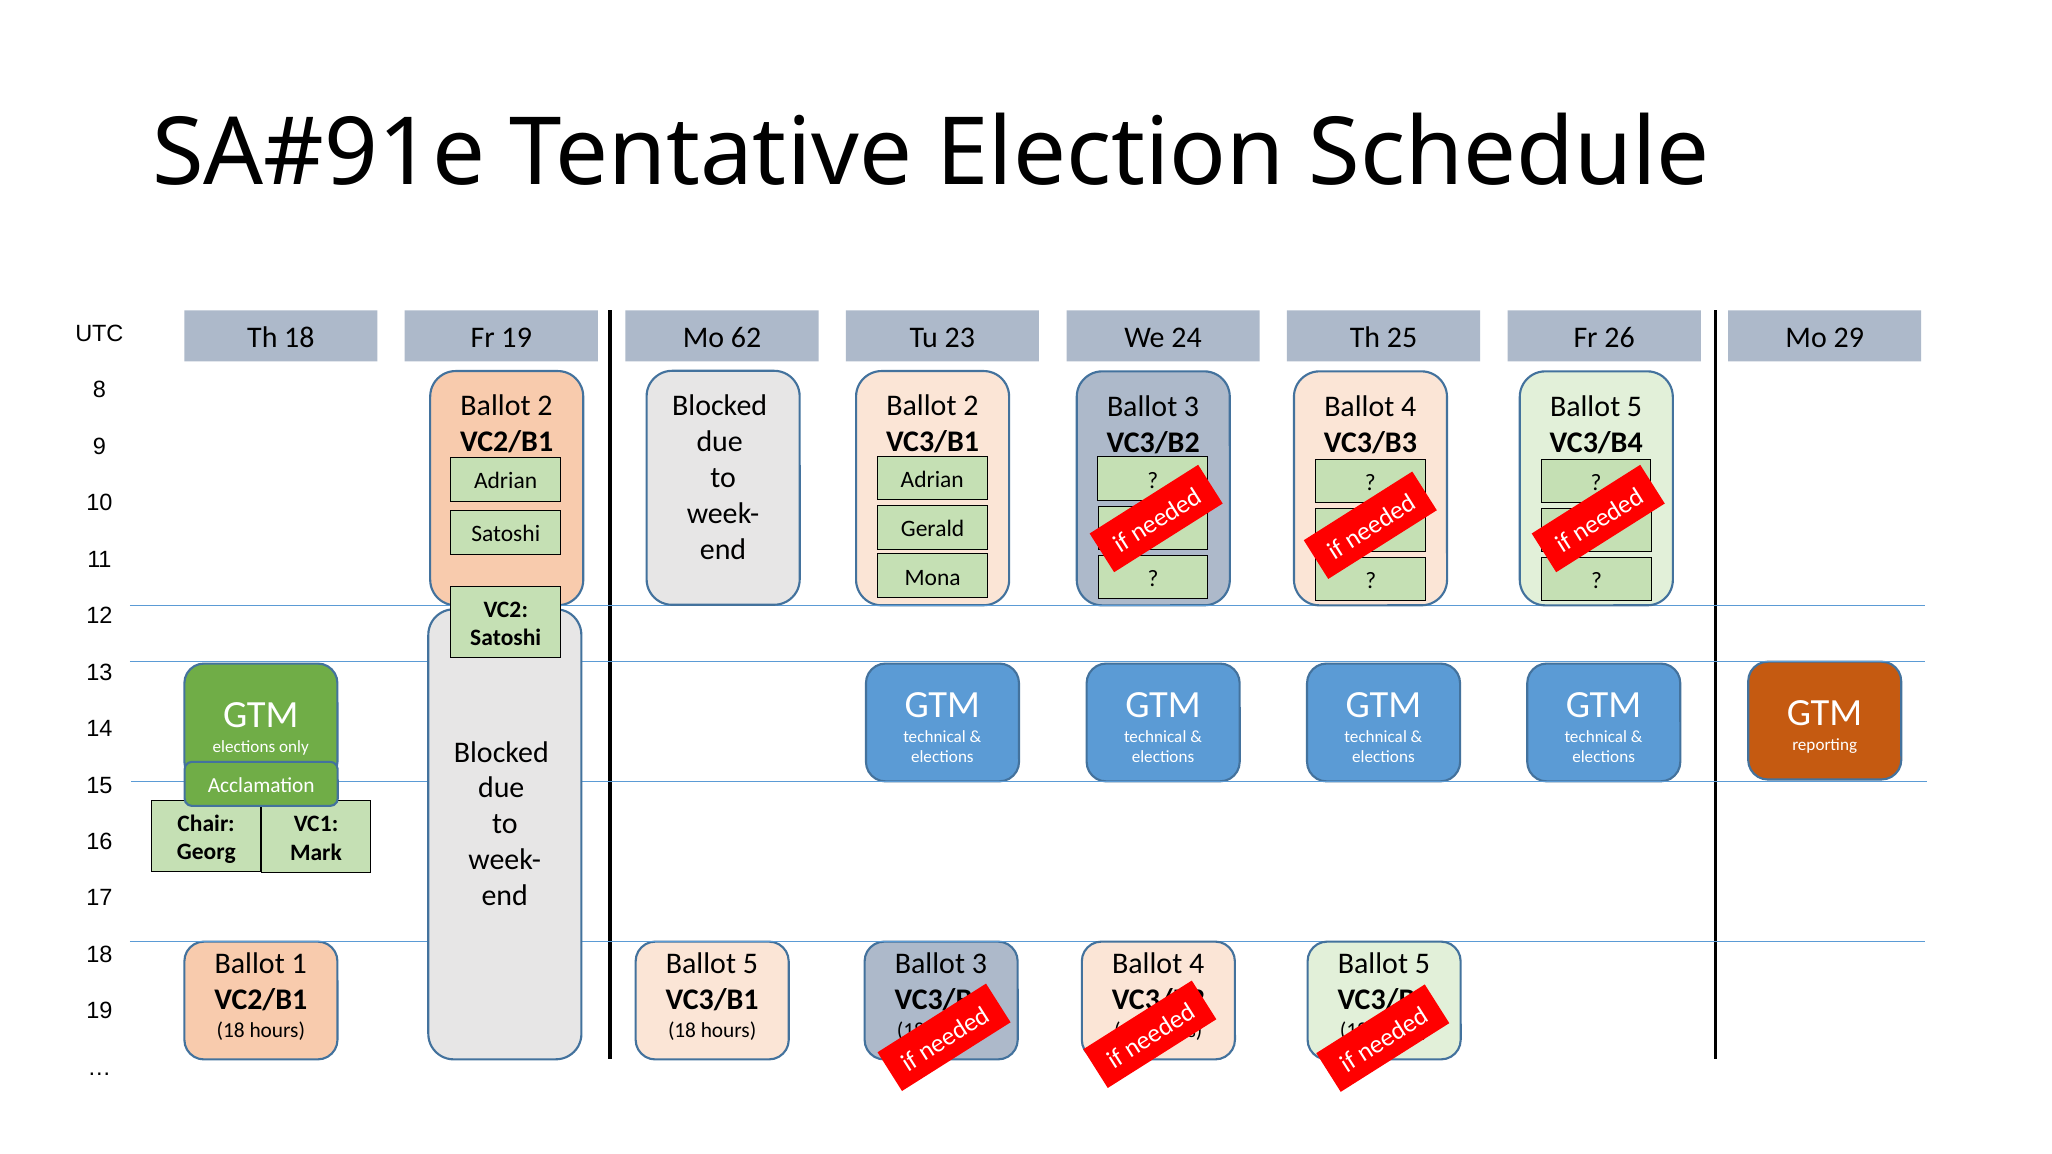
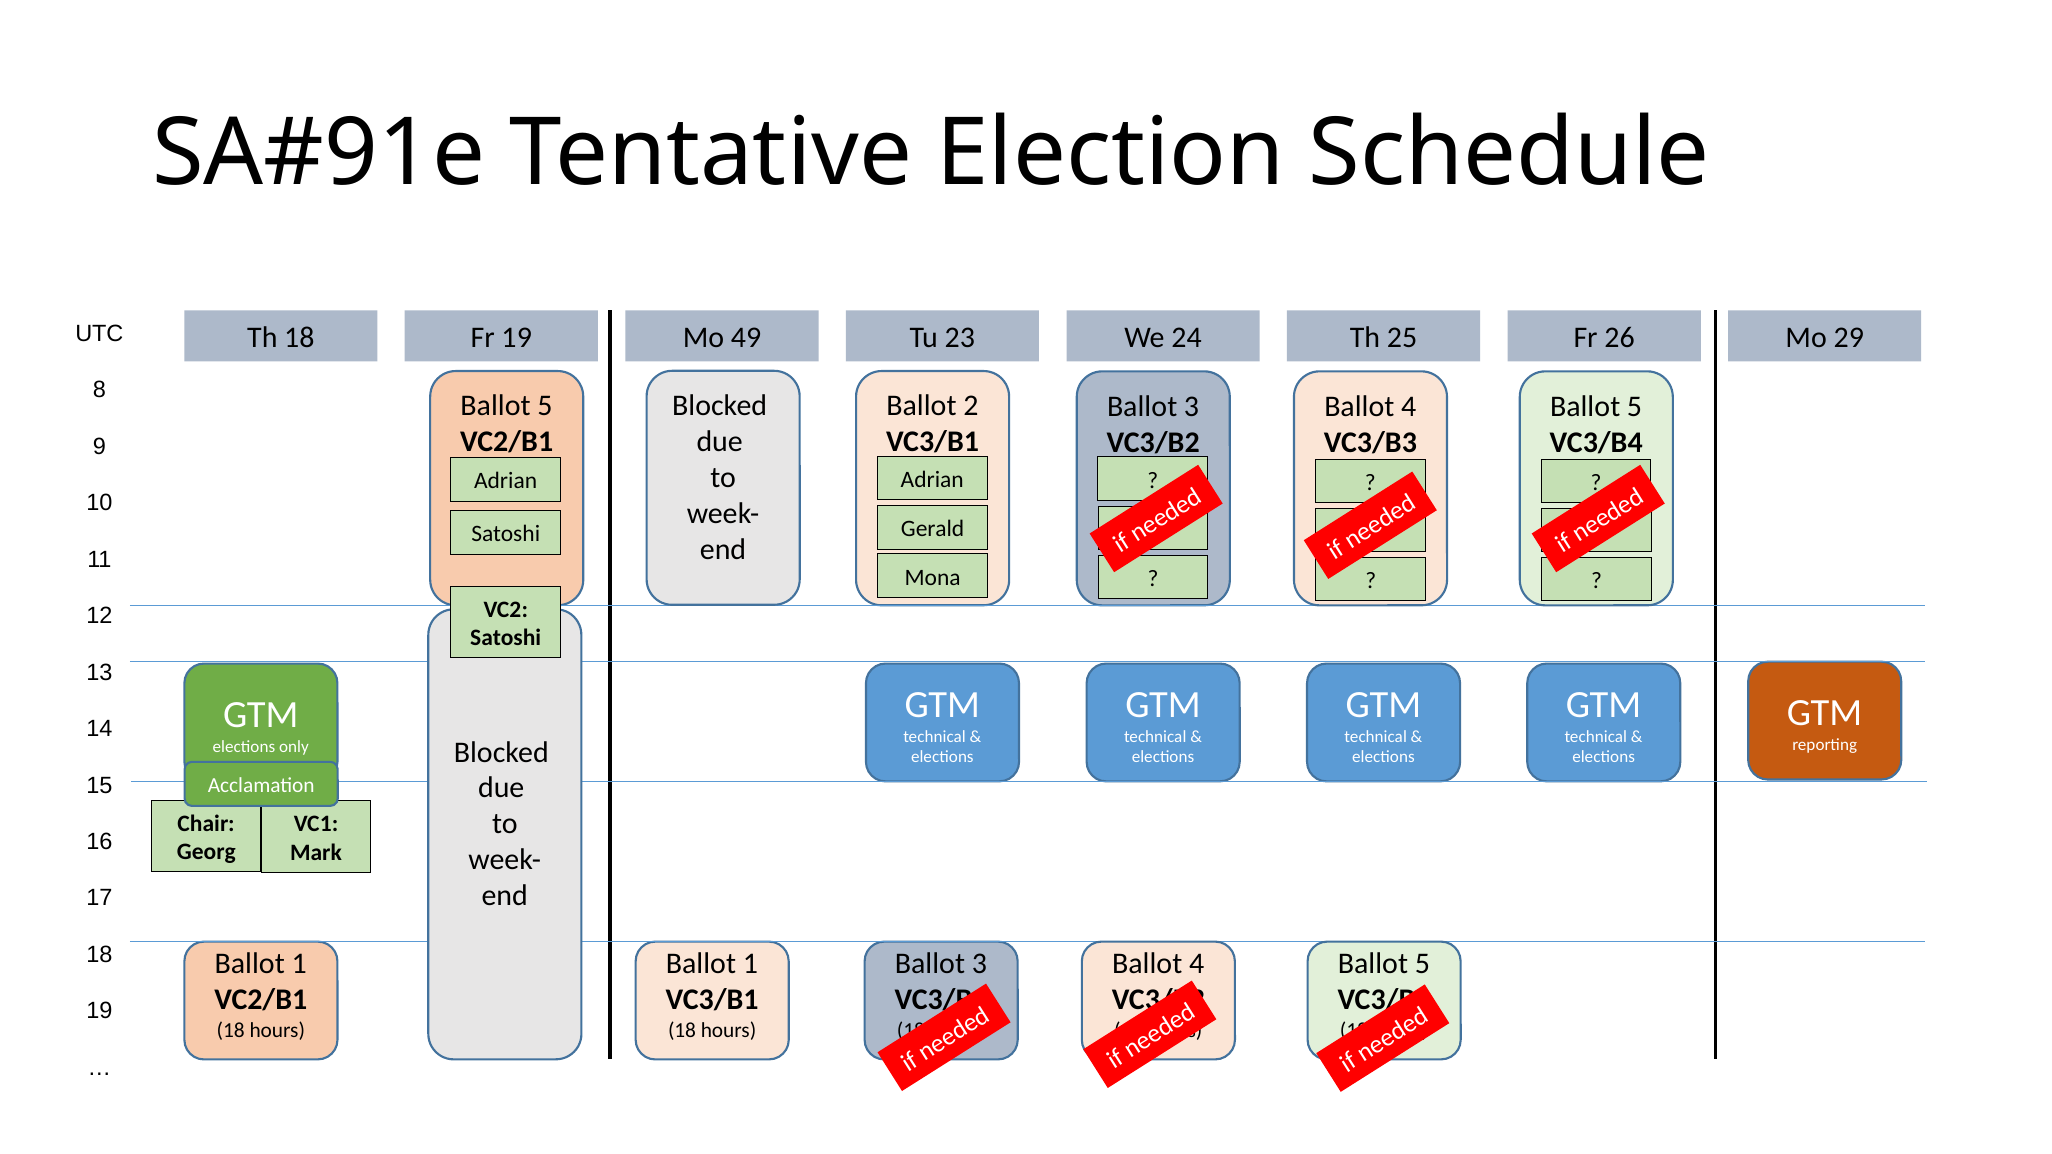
62: 62 -> 49 (746, 338)
2: 2 -> 5 (545, 406)
5: 5 -> 1 (750, 964)
